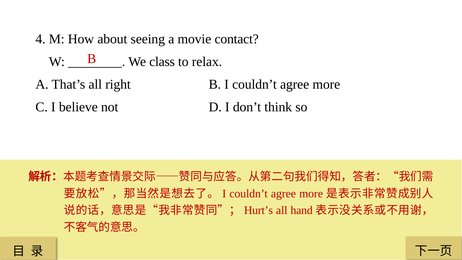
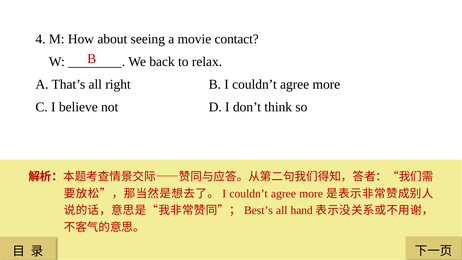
class: class -> back (162, 62)
Hurt’s: Hurt’s -> Best’s (258, 210)
